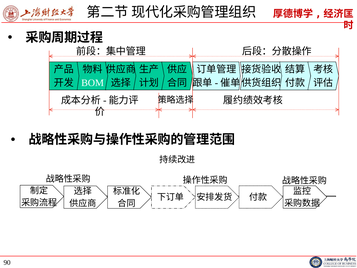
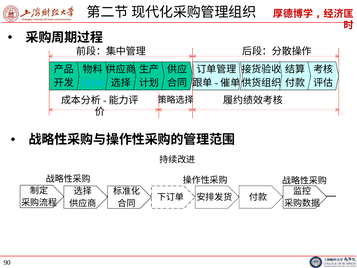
BOM colour: white -> light blue (93, 83)
